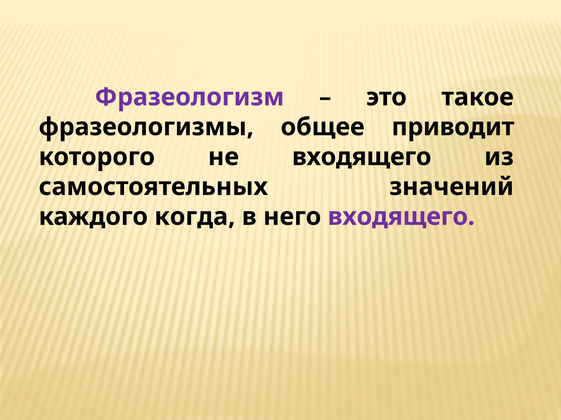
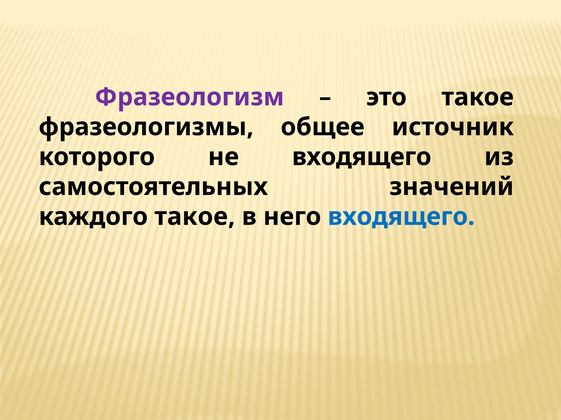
приводит: приводит -> источник (453, 127)
каждого когда: когда -> такое (195, 217)
входящего colour: purple -> blue (401, 217)
